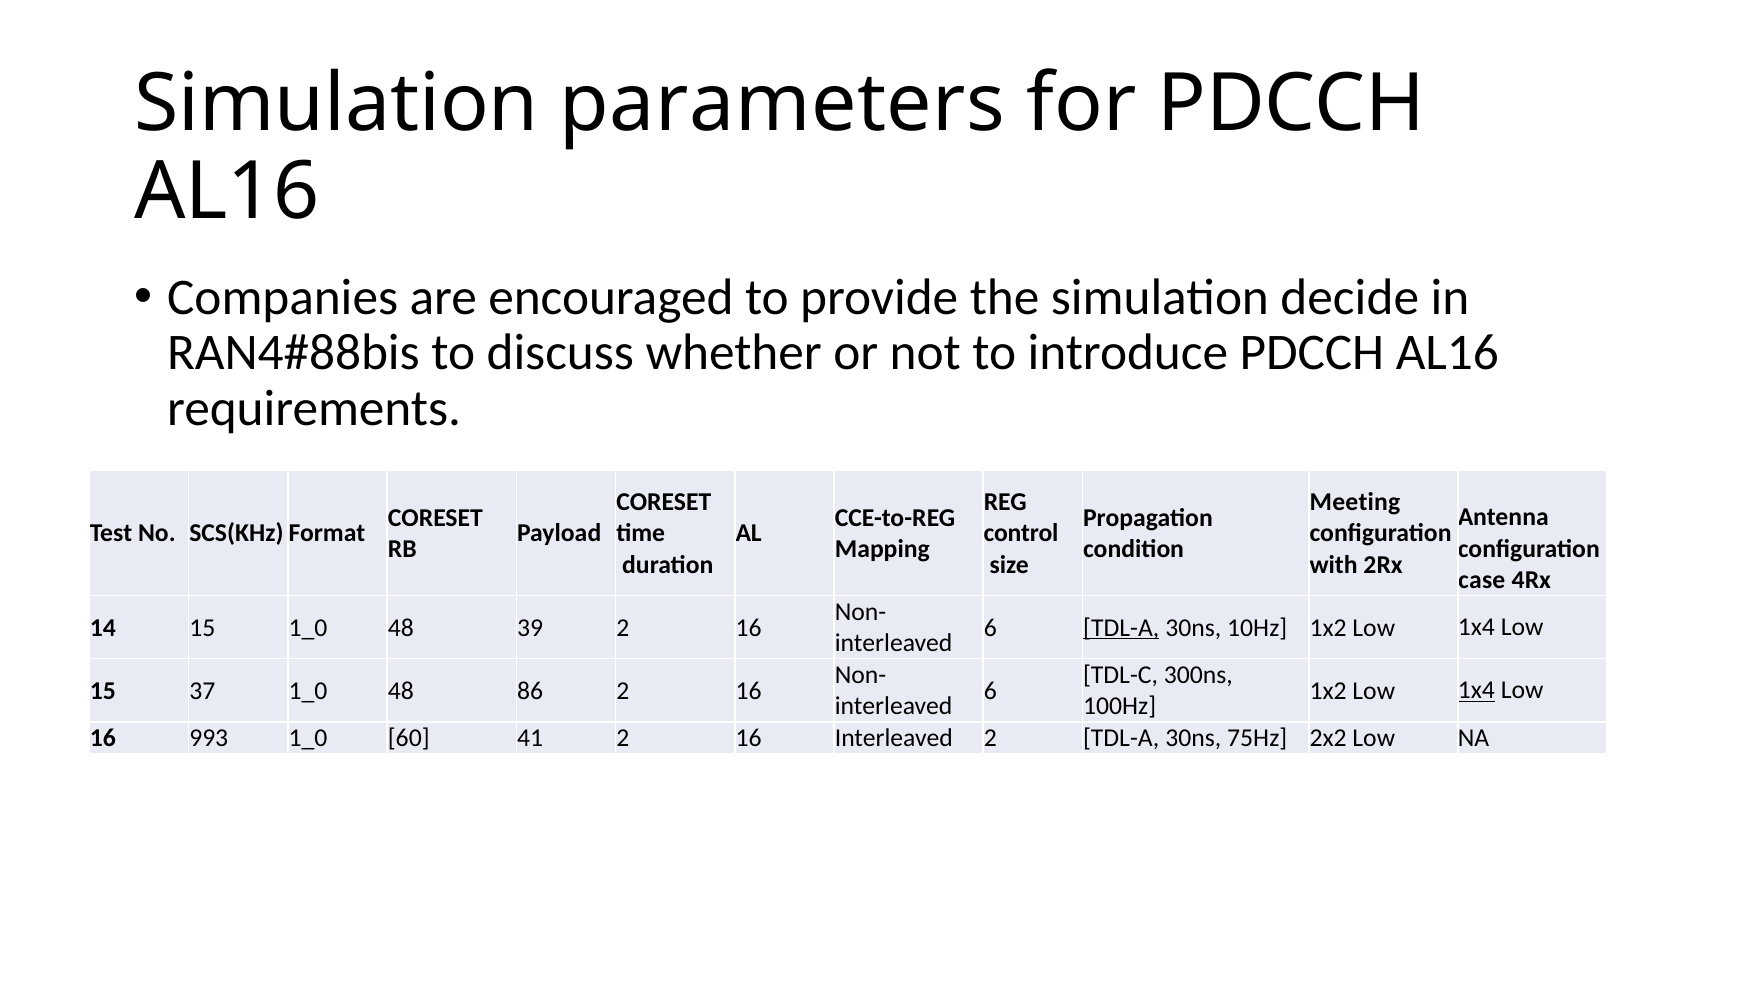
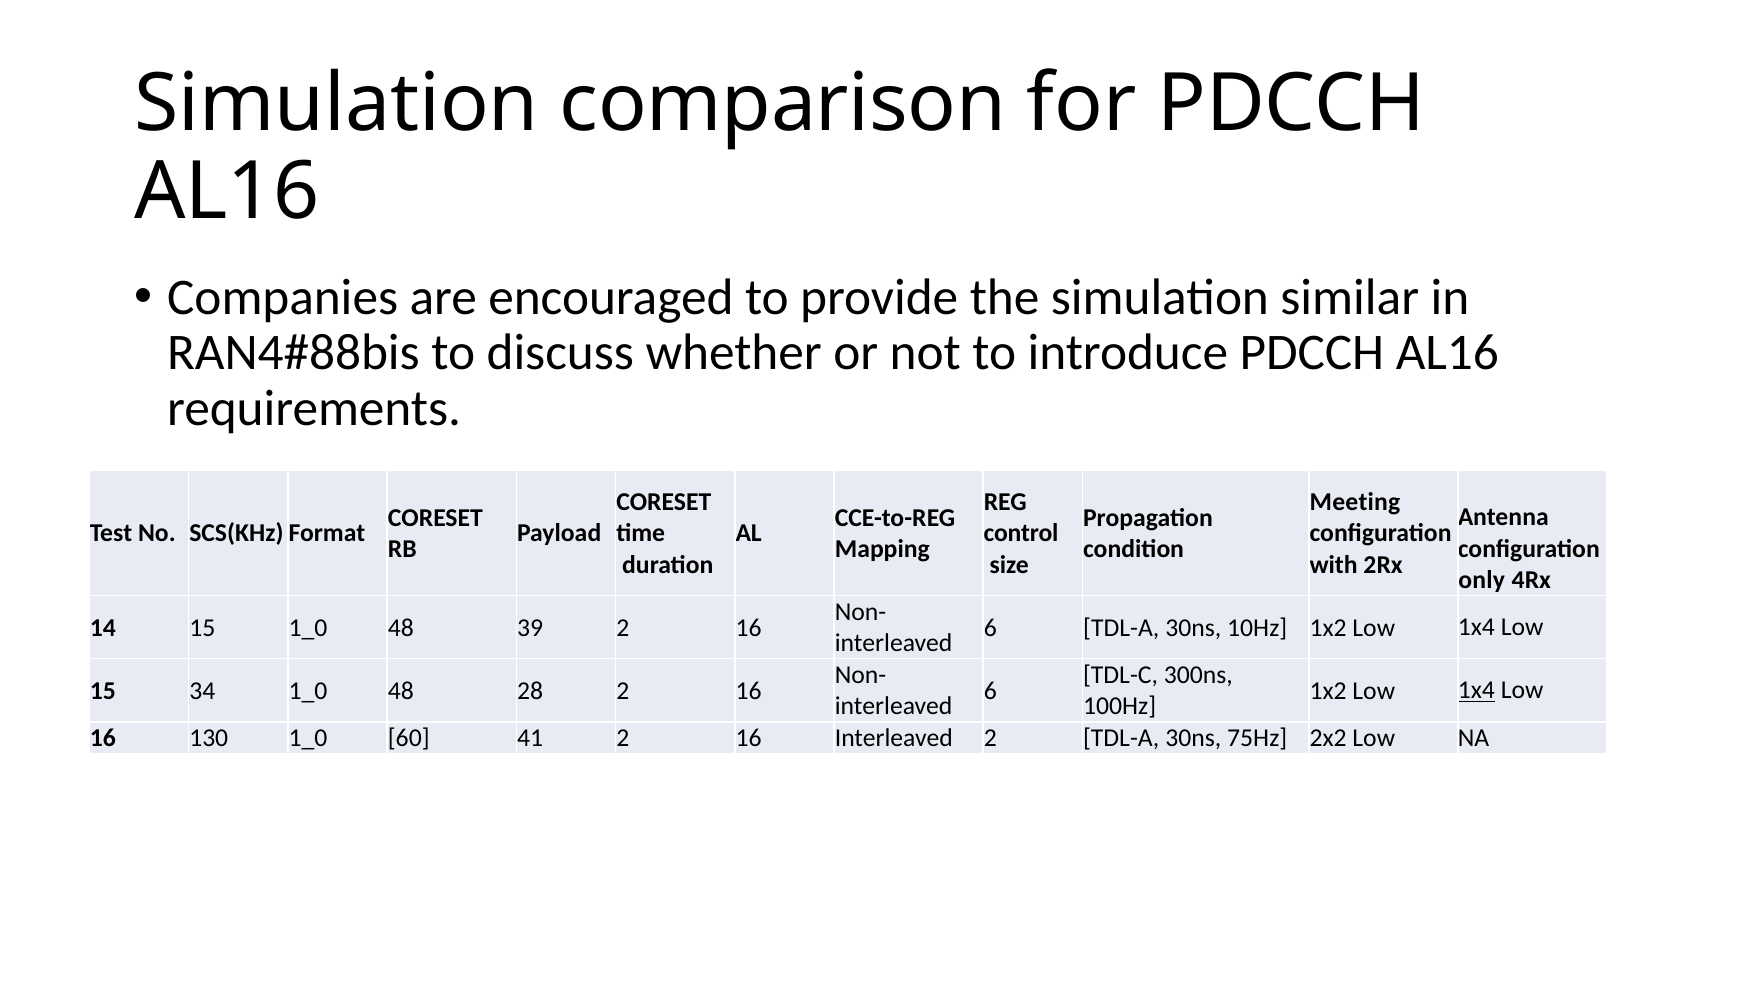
parameters: parameters -> comparison (783, 104)
decide: decide -> similar (1350, 298)
case: case -> only (1482, 580)
TDL-A underline: present -> none (1121, 628)
37: 37 -> 34 (202, 691)
86: 86 -> 28 (530, 691)
993: 993 -> 130 (209, 738)
